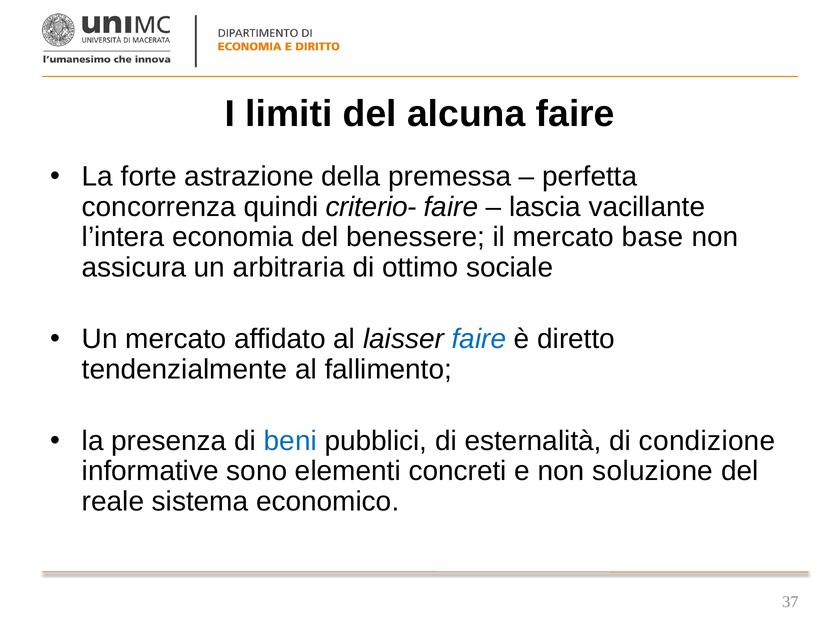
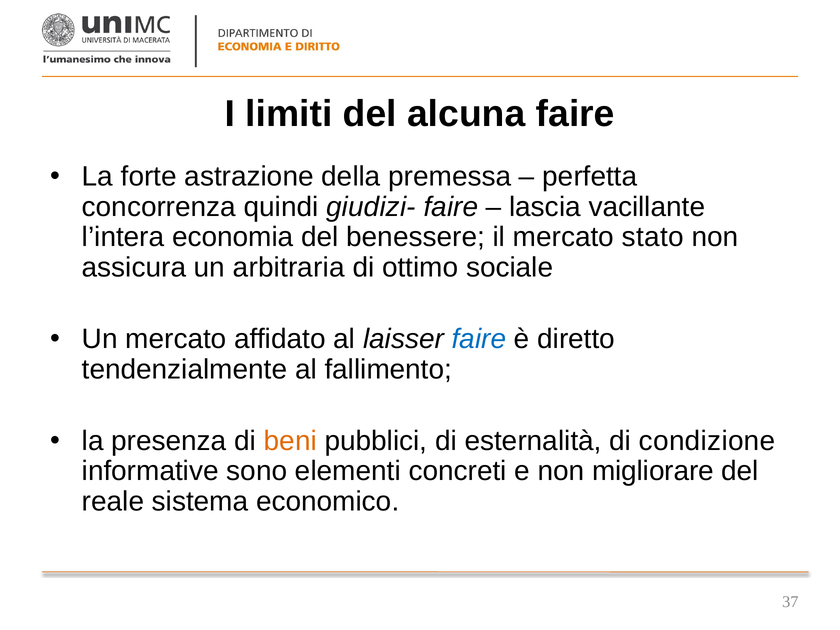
criterio-: criterio- -> giudizi- (371, 207)
base: base -> stato (653, 237)
beni colour: blue -> orange (290, 441)
soluzione: soluzione -> migliorare (653, 471)
